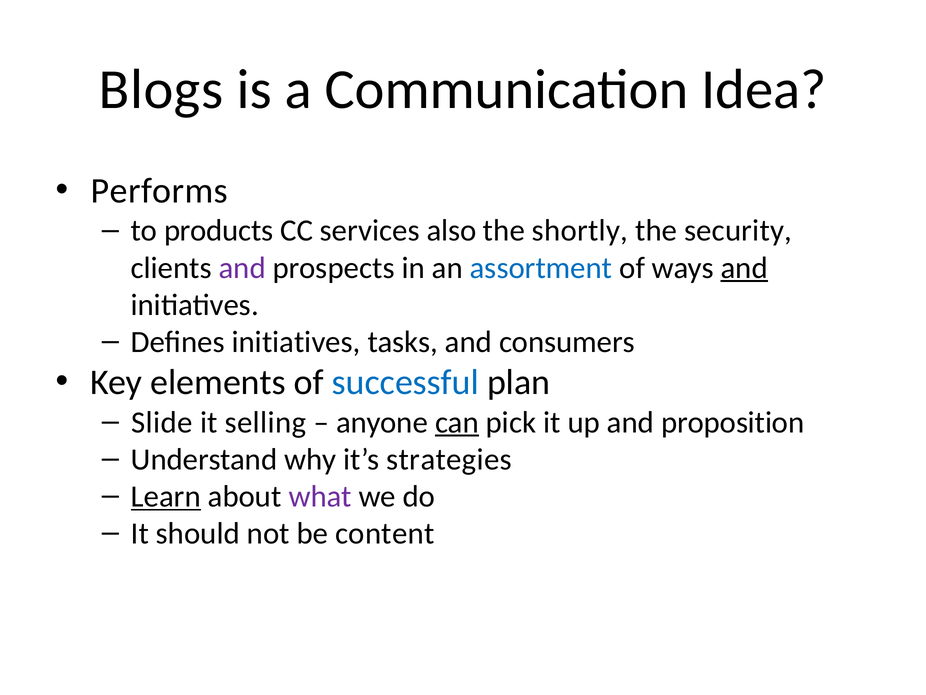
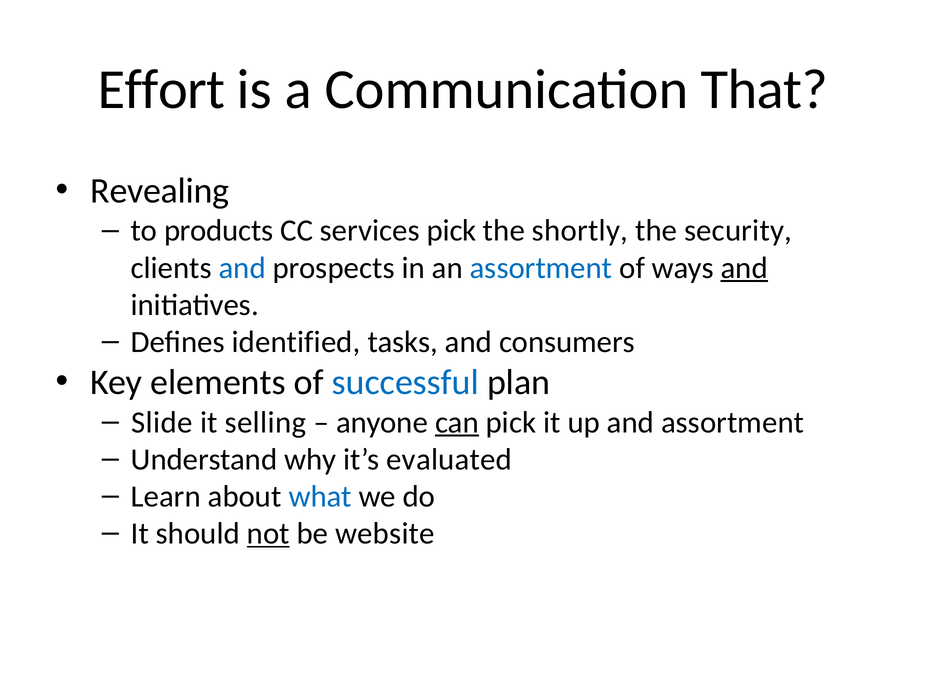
Blogs: Blogs -> Effort (162, 90)
Idea: Idea -> That (764, 90)
Performs: Performs -> Revealing (160, 191)
services also: also -> pick (452, 231)
and colour: purple -> blue (242, 268)
Defines initiatives: initiatives -> identified (296, 342)
and proposition: proposition -> assortment (733, 422)
strategies: strategies -> evaluated (449, 459)
Learn underline: present -> none (166, 496)
what colour: purple -> blue (320, 496)
not underline: none -> present (268, 533)
content: content -> website (385, 533)
